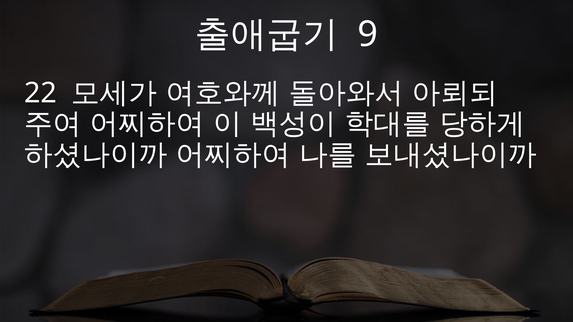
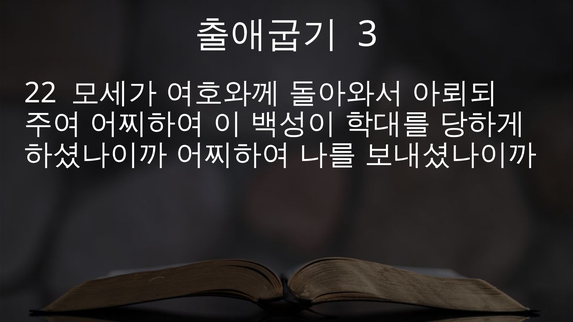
9: 9 -> 3 (368, 35)
